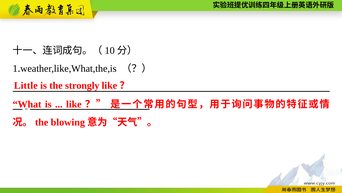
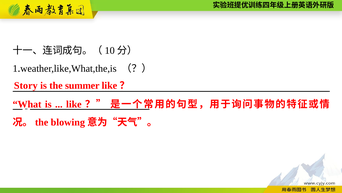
Little: Little -> Story (26, 85)
strongly: strongly -> summer (82, 85)
